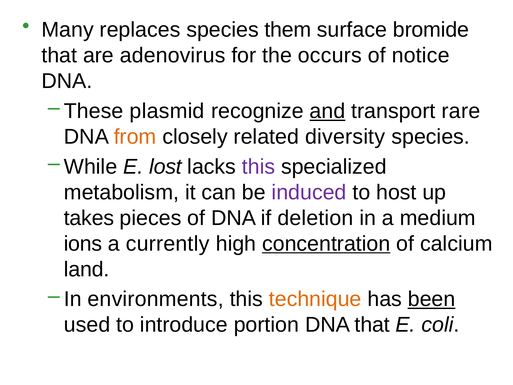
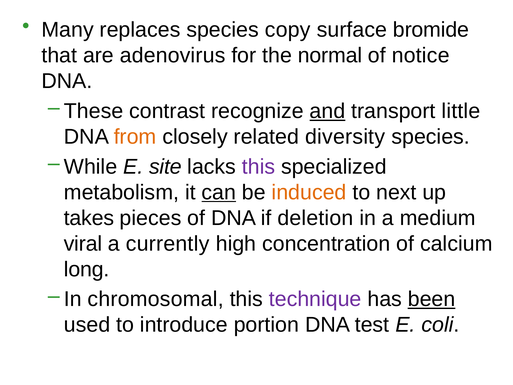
them: them -> copy (288, 30)
occurs: occurs -> normal (330, 55)
plasmid: plasmid -> contrast (167, 111)
rare: rare -> little (461, 111)
lost: lost -> site (165, 167)
can underline: none -> present (219, 192)
induced colour: purple -> orange (309, 192)
host: host -> next (396, 192)
ions: ions -> viral (83, 243)
concentration underline: present -> none (326, 243)
land: land -> long (87, 269)
environments: environments -> chromosomal (156, 299)
technique colour: orange -> purple (315, 299)
DNA that: that -> test (372, 325)
